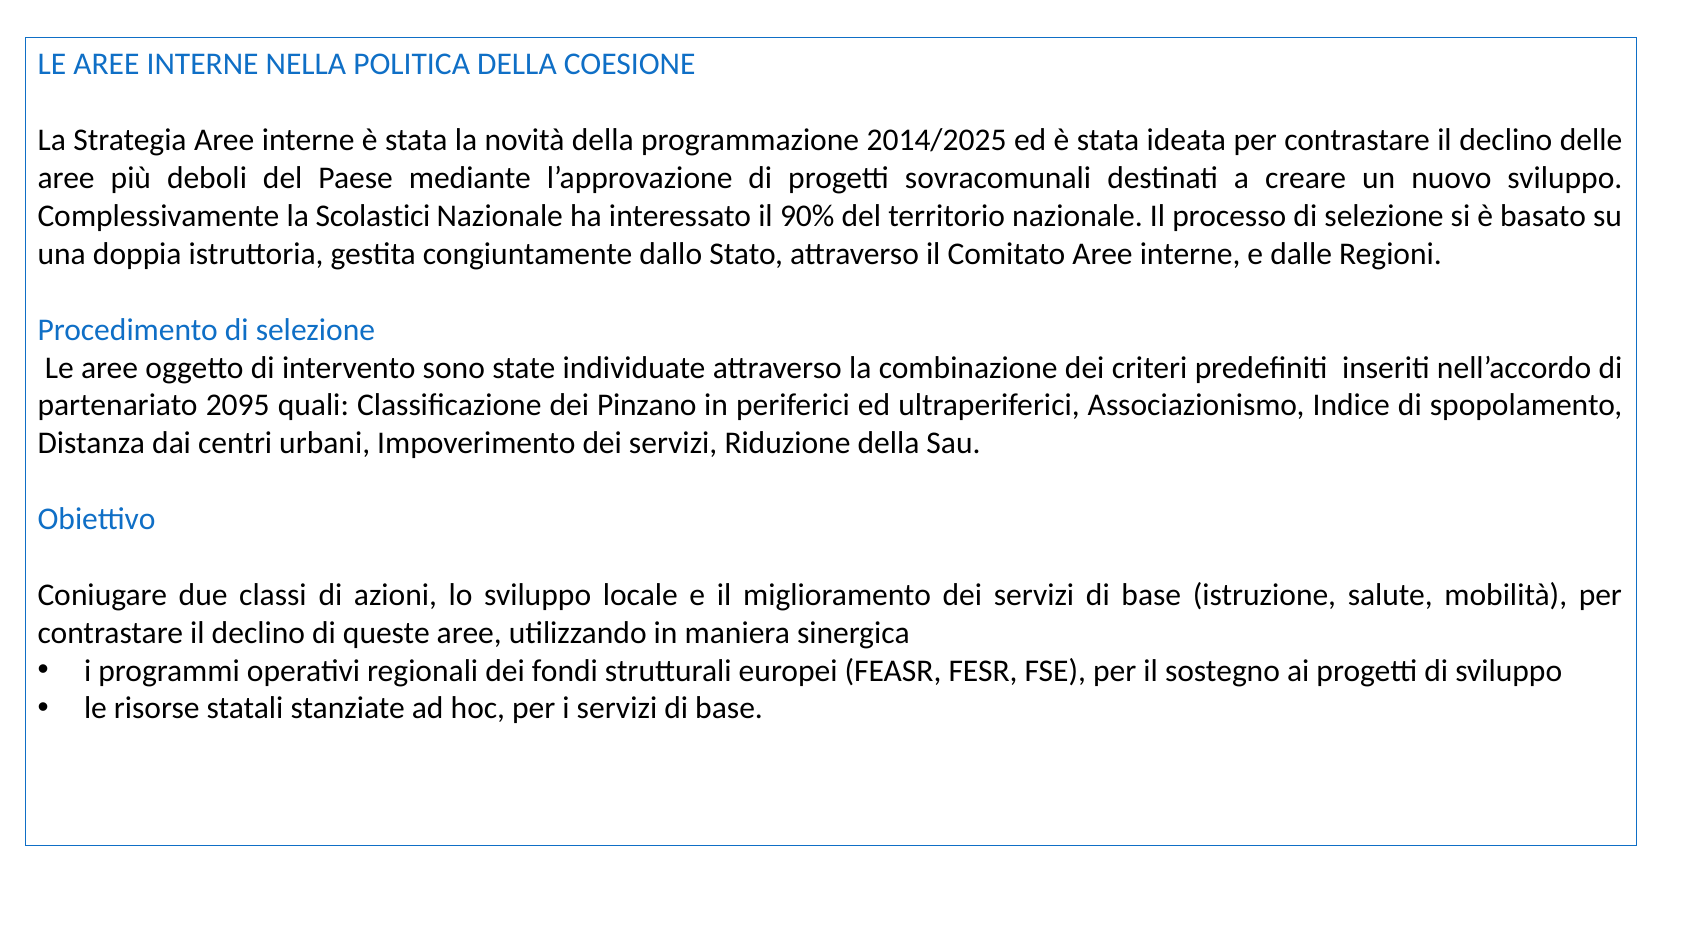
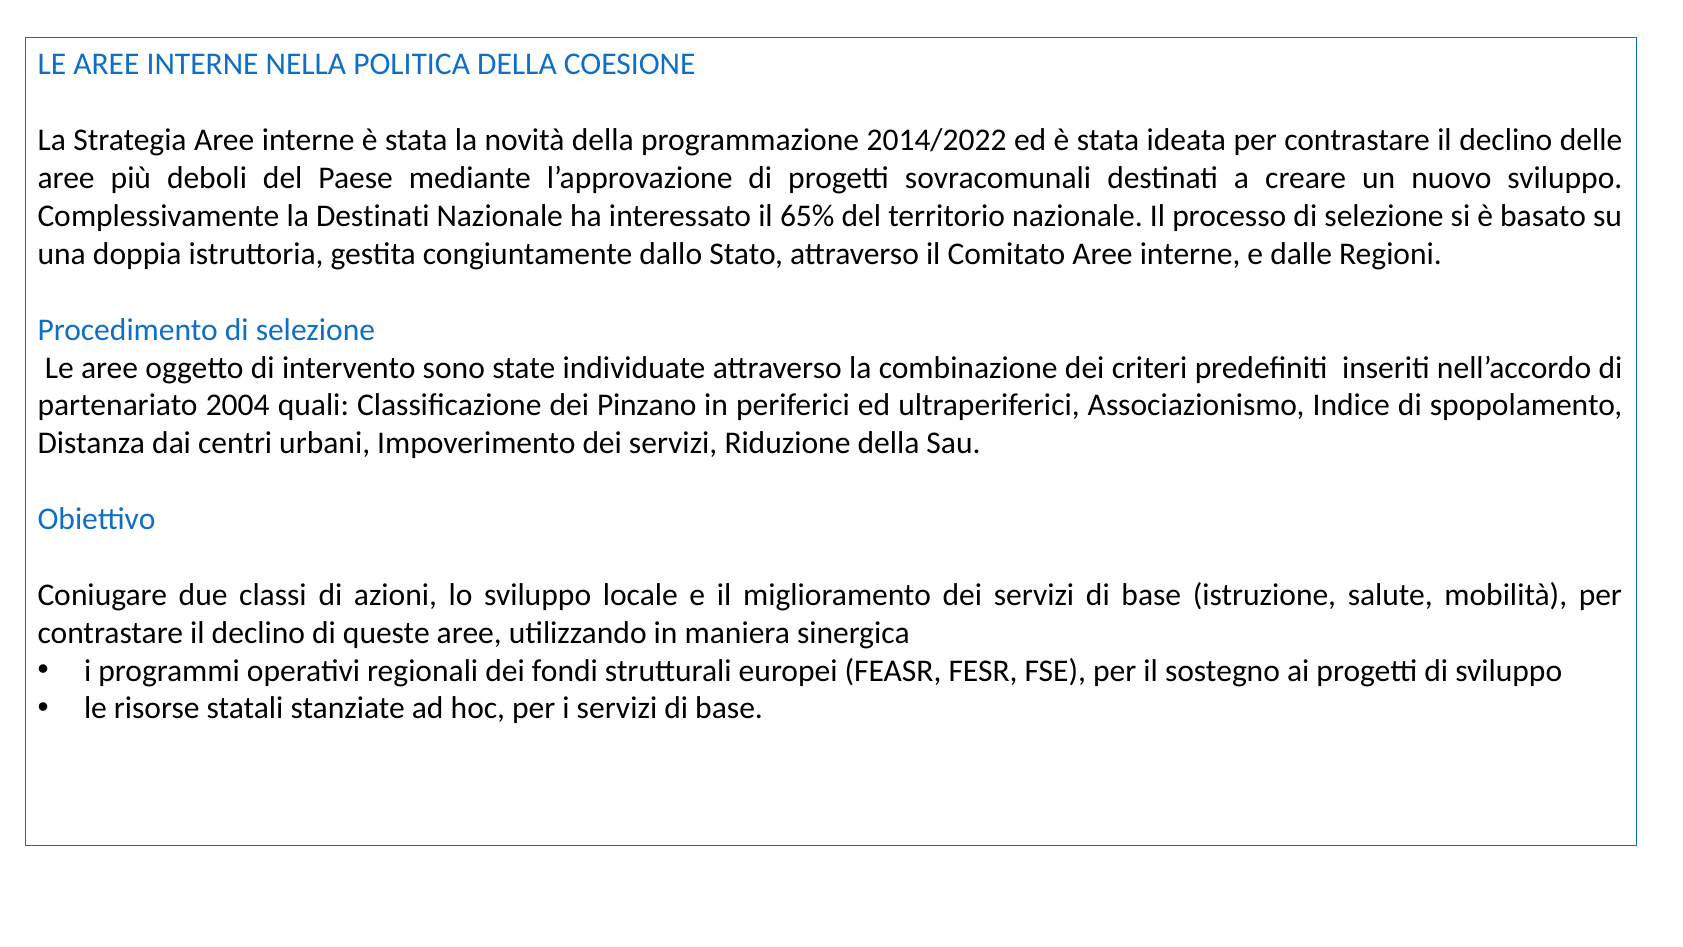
2014/2025: 2014/2025 -> 2014/2022 (937, 140)
la Scolastici: Scolastici -> Destinati (373, 216)
90%: 90% -> 65% (807, 216)
2095: 2095 -> 2004 (238, 405)
